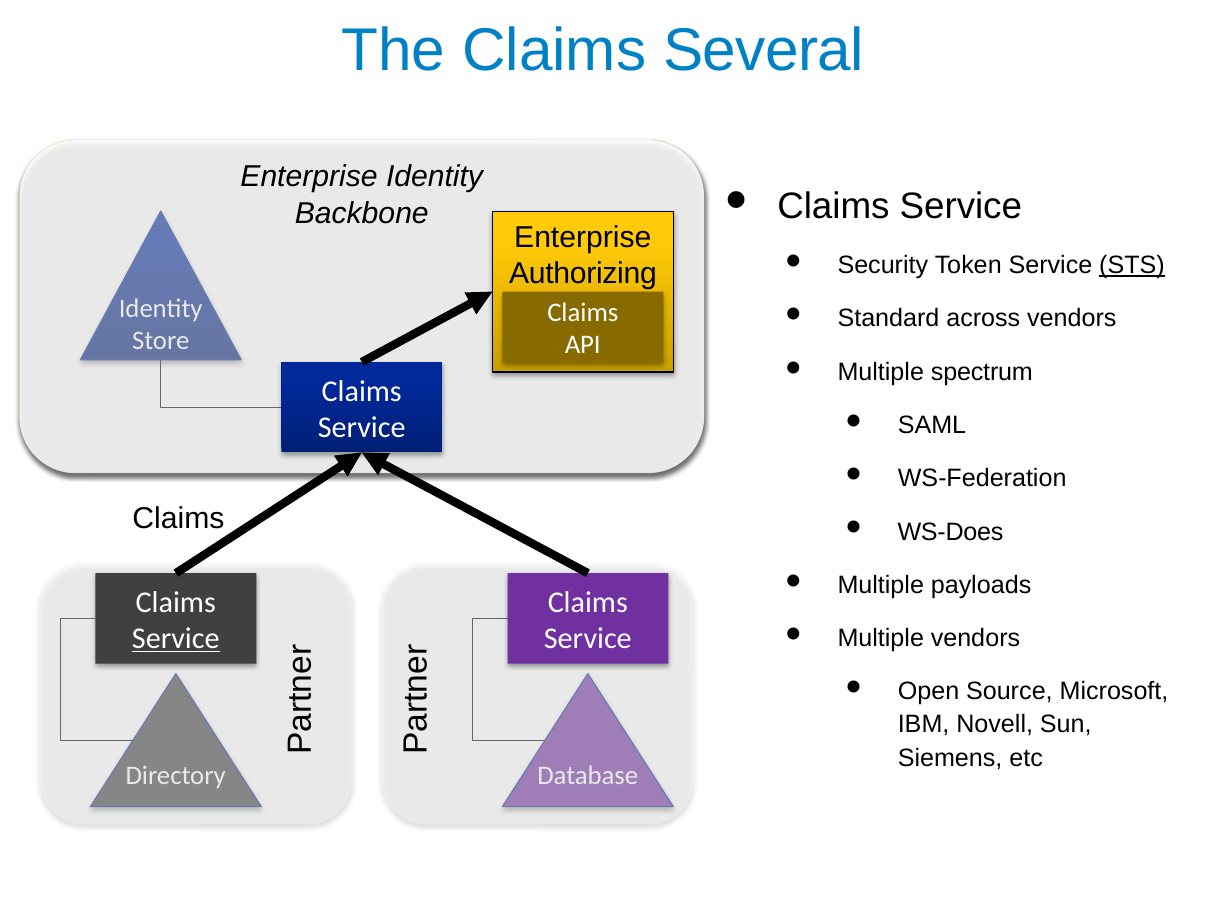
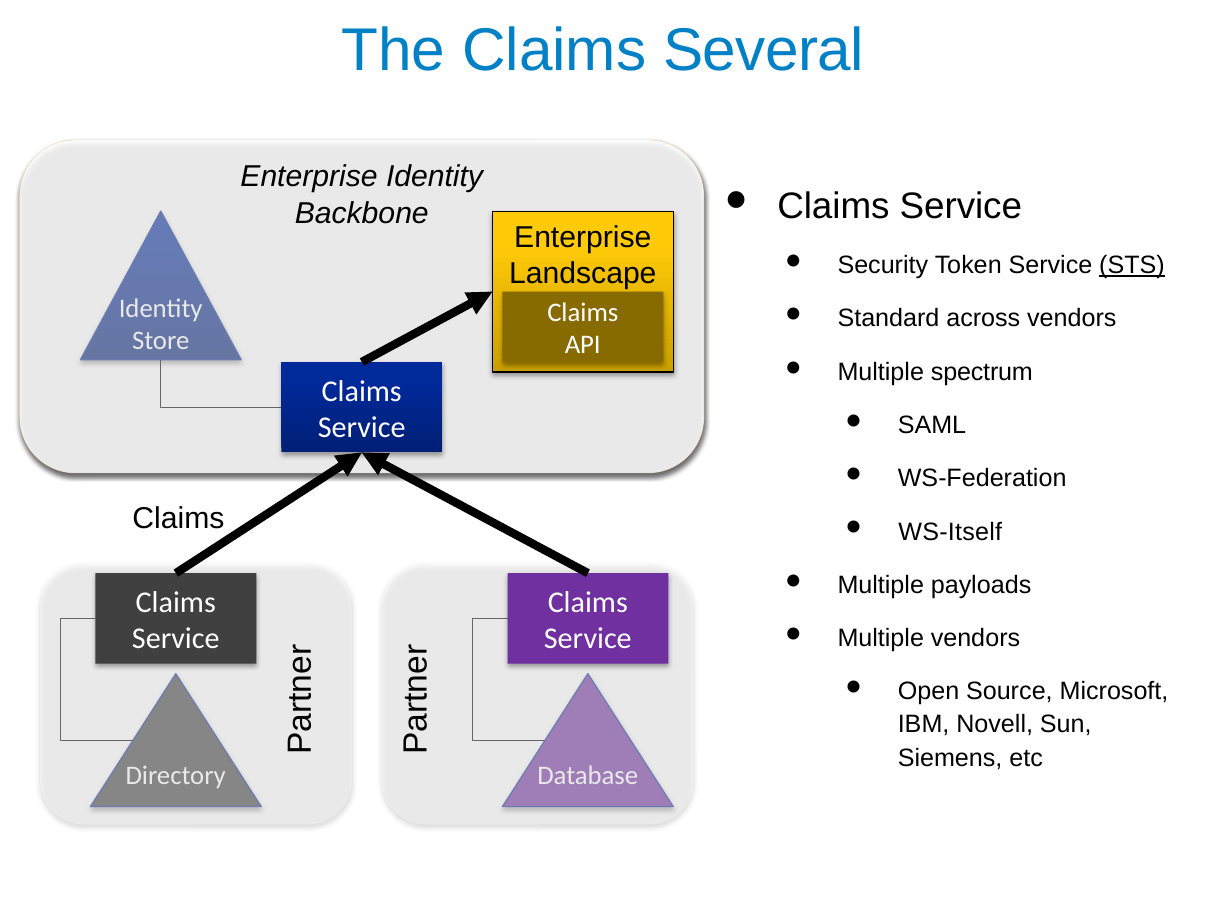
Authorizing: Authorizing -> Landscape (583, 273)
WS-Does: WS-Does -> WS-Itself (950, 531)
Service underline: present -> none (176, 638)
